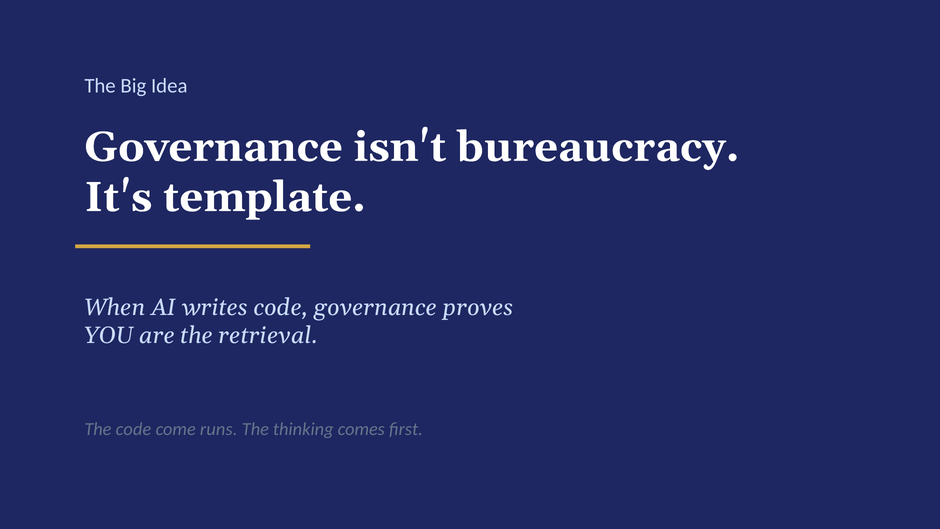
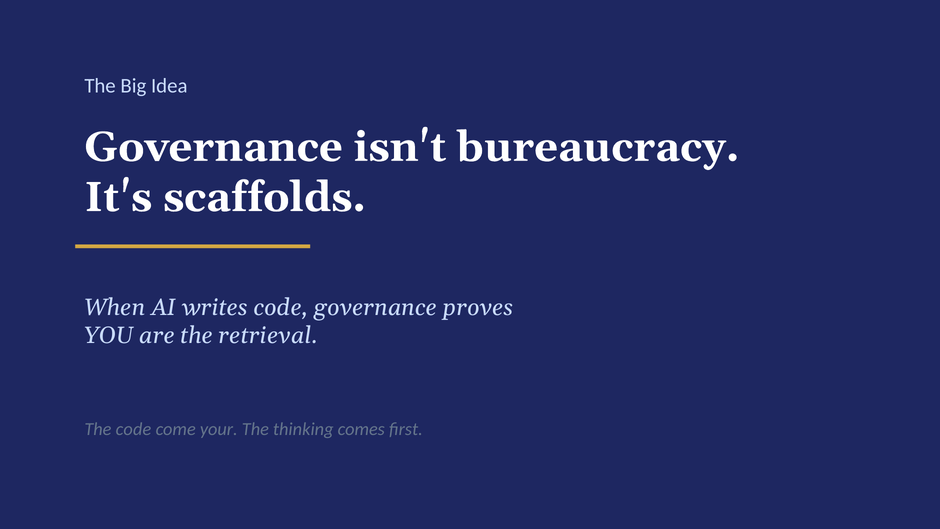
template: template -> scaffolds (264, 197)
runs: runs -> your (219, 429)
